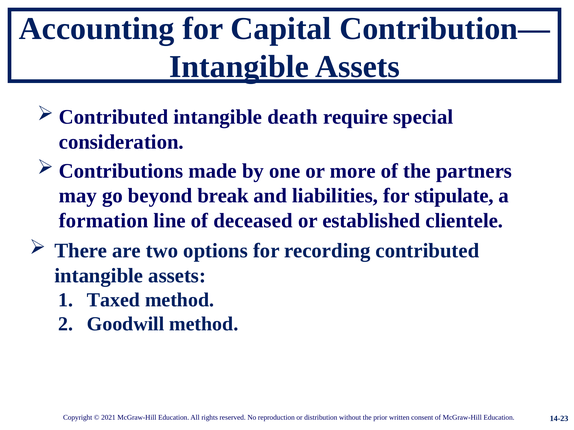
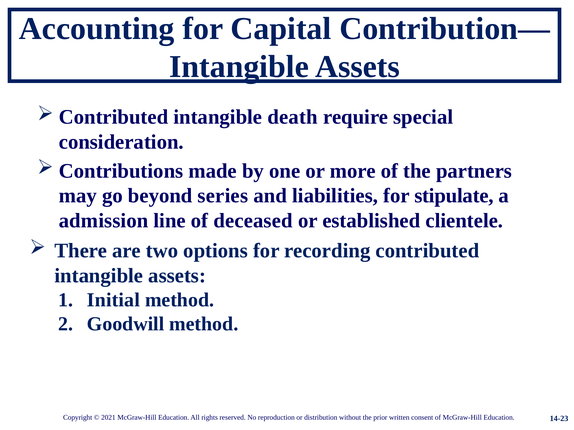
break: break -> series (223, 196)
formation: formation -> admission (104, 221)
Taxed: Taxed -> Initial (113, 300)
